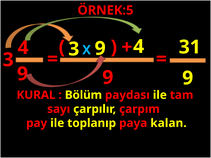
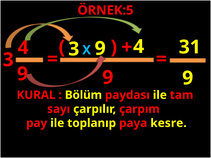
kalan: kalan -> kesre (168, 123)
